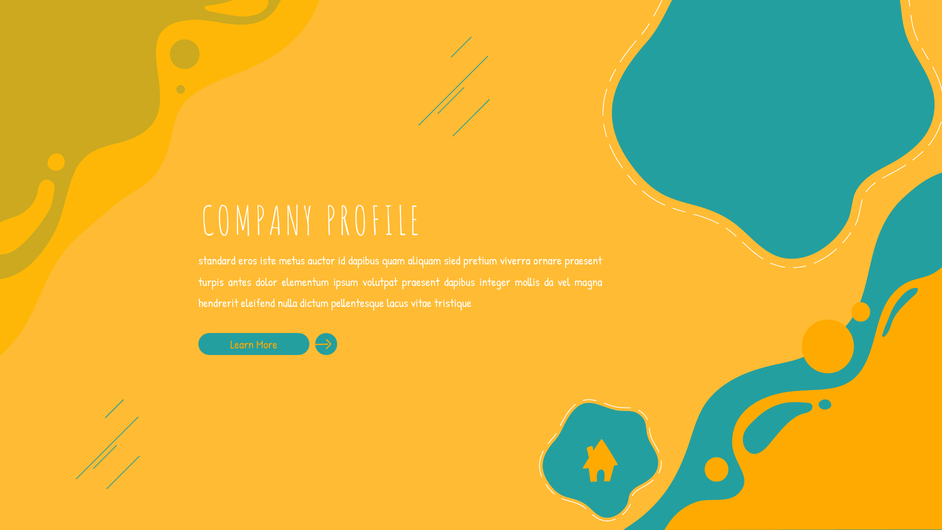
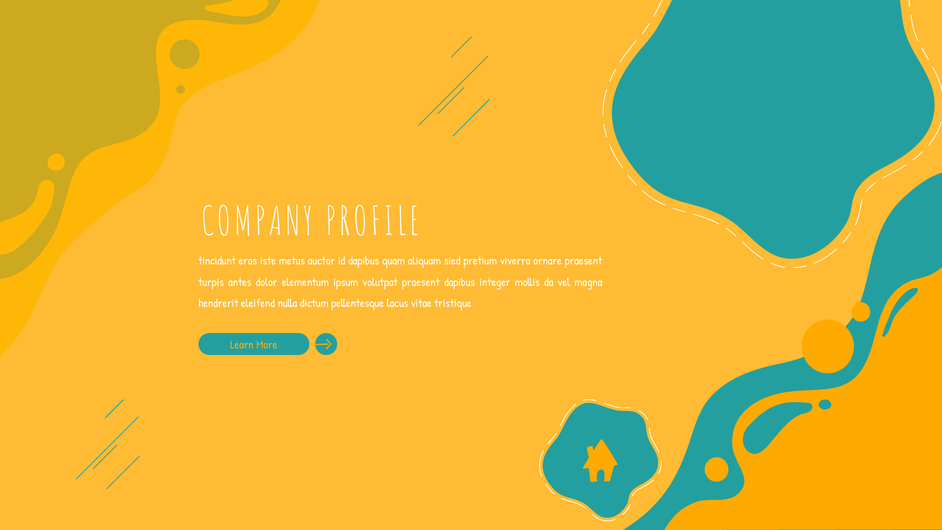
standard: standard -> tincidunt (217, 261)
